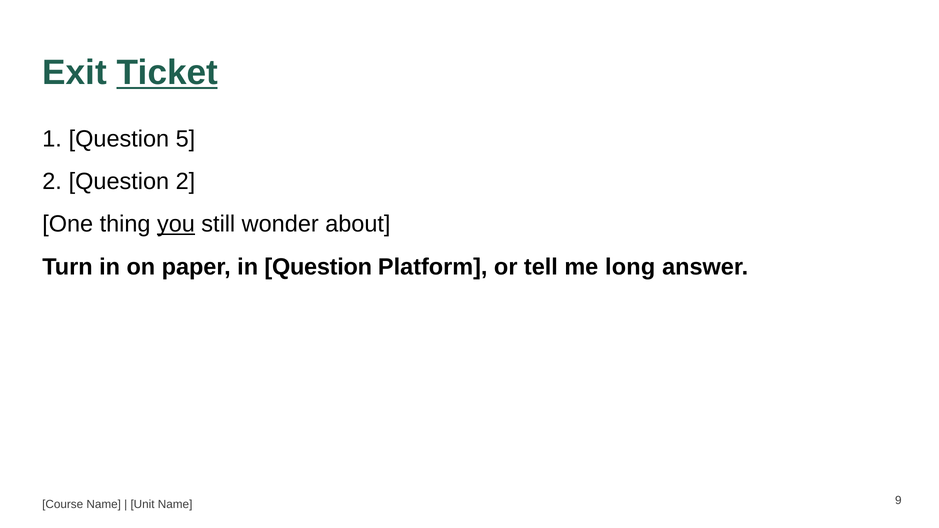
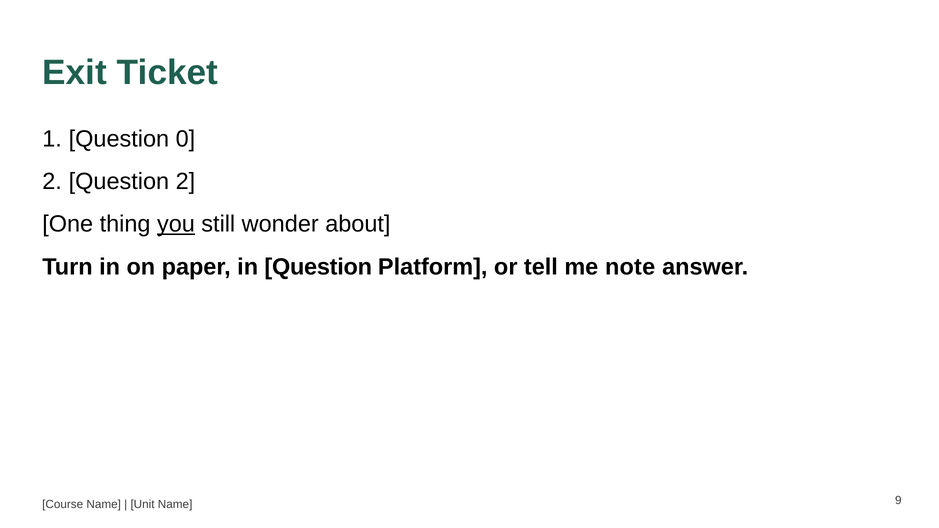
Ticket underline: present -> none (167, 73)
5: 5 -> 0 (185, 139)
long: long -> note (630, 267)
